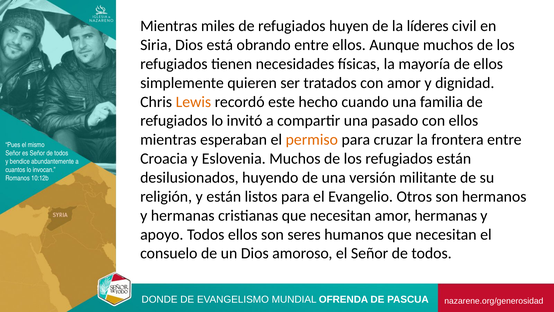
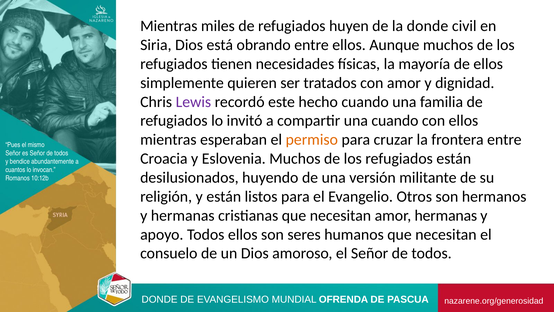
la líderes: líderes -> donde (428, 26)
Lewis colour: orange -> purple (193, 102)
una pasado: pasado -> cuando (395, 121)
